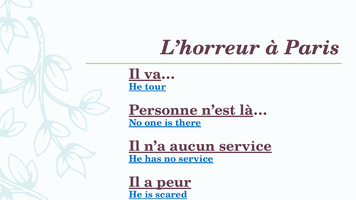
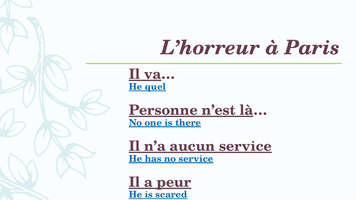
tour: tour -> quel (155, 87)
